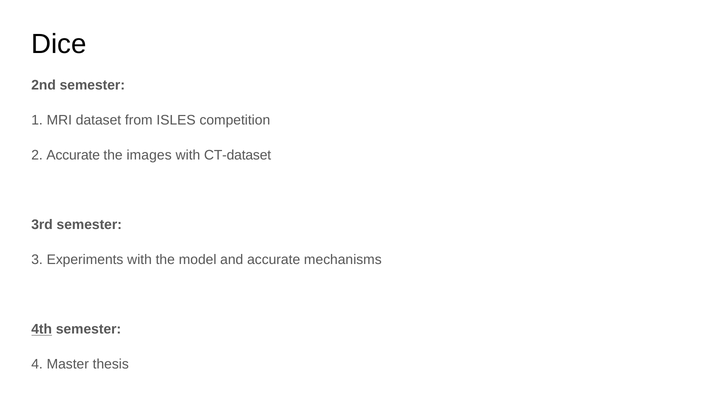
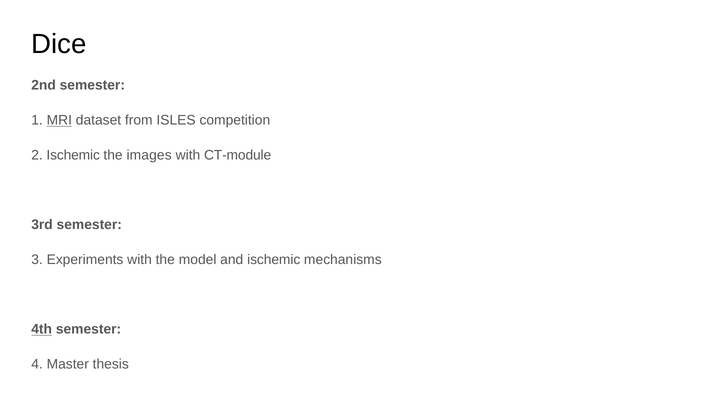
MRI underline: none -> present (59, 120)
2 Accurate: Accurate -> Ischemic (73, 155)
CT-dataset: CT-dataset -> CT-module (238, 155)
and accurate: accurate -> ischemic (274, 259)
